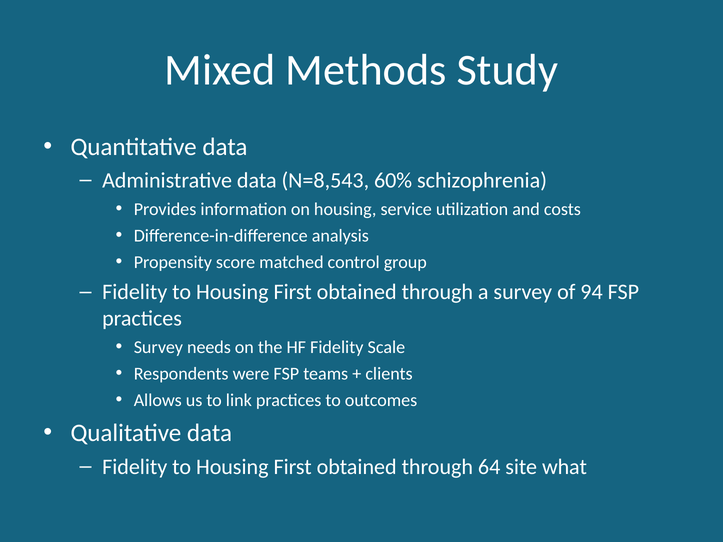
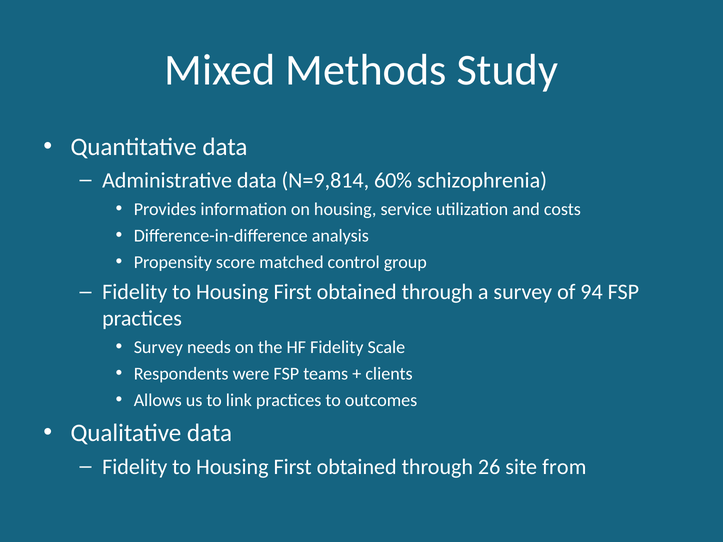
N=8,543: N=8,543 -> N=9,814 (325, 181)
64: 64 -> 26 (489, 467)
what: what -> from (564, 467)
